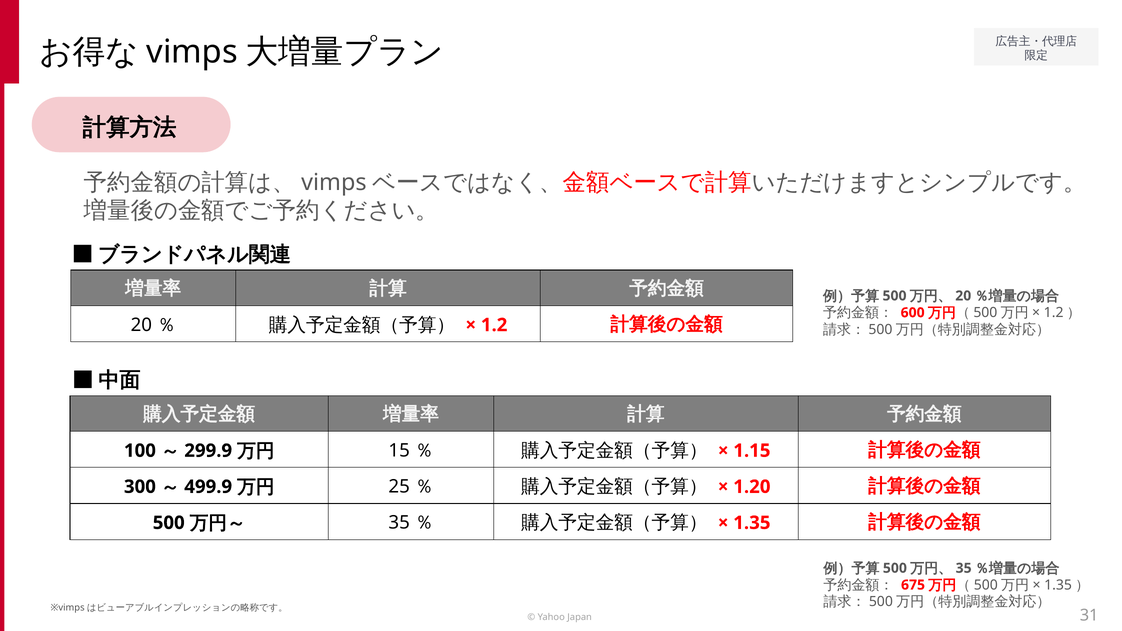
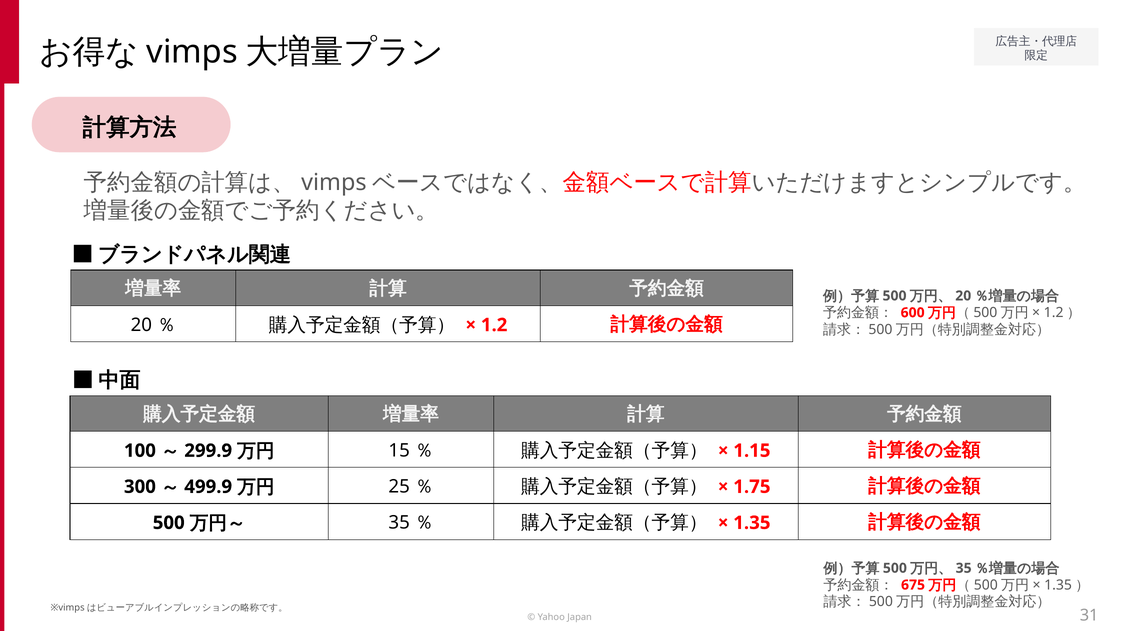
1.20: 1.20 -> 1.75 (752, 487)
